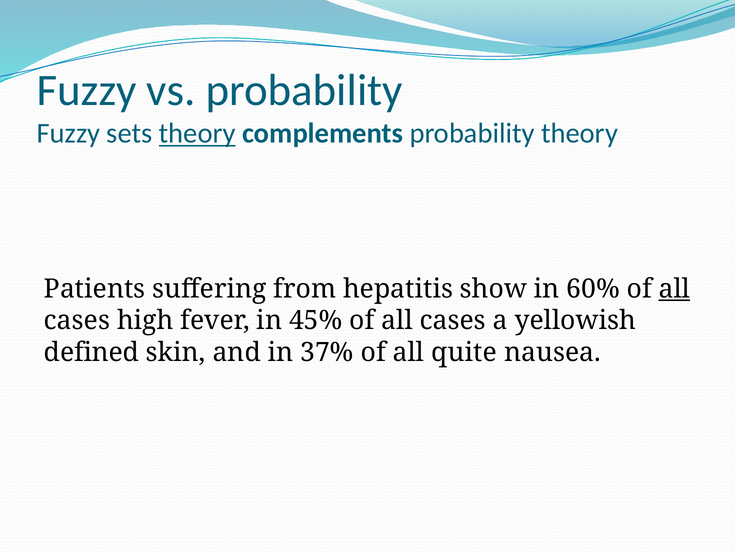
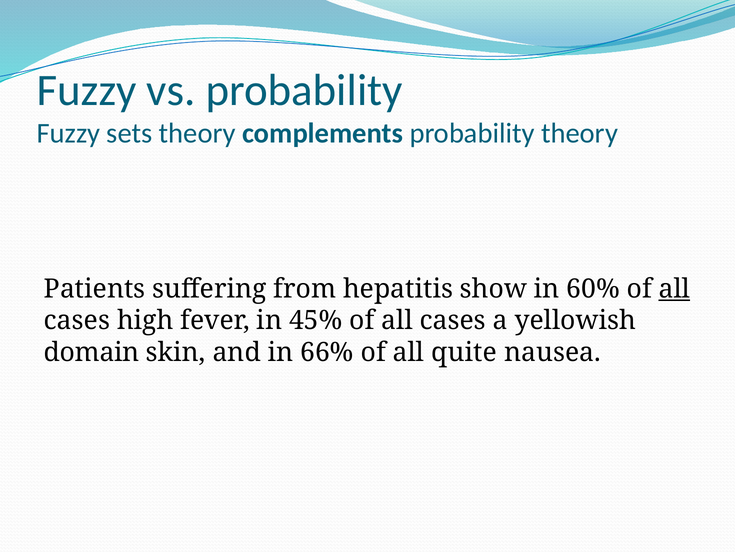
theory underline: present -> none (197, 133)
defined: defined -> domain (92, 352)
37%: 37% -> 66% (327, 352)
